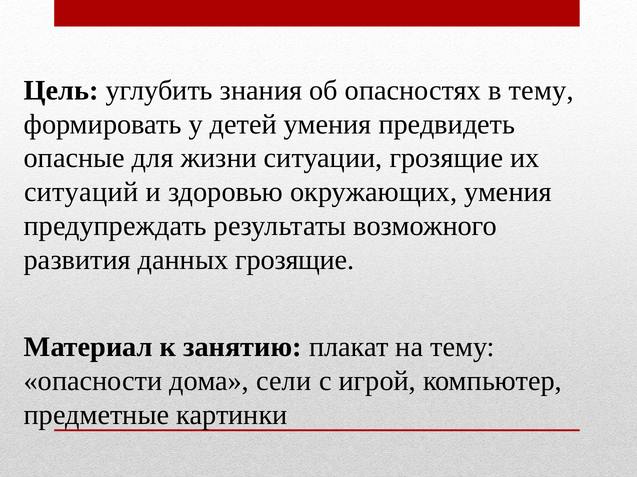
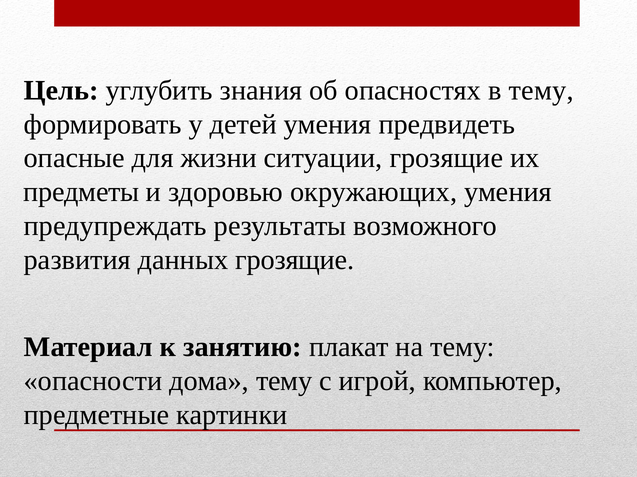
ситуаций: ситуаций -> предметы (81, 192)
дома сели: сели -> тему (284, 381)
